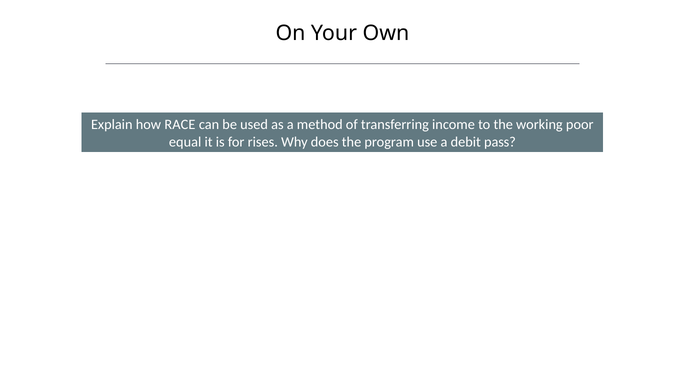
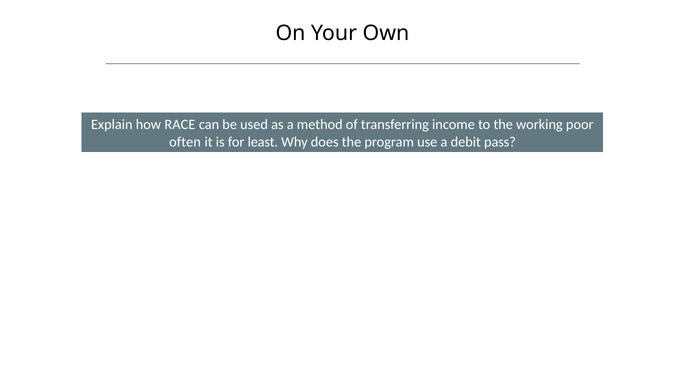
equal: equal -> often (185, 142)
rises: rises -> least (263, 142)
